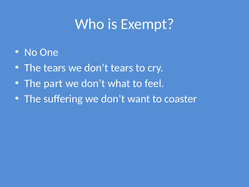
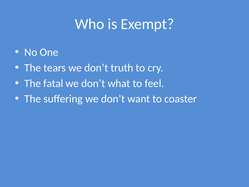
don’t tears: tears -> truth (122, 68)
part: part -> fatal (53, 83)
